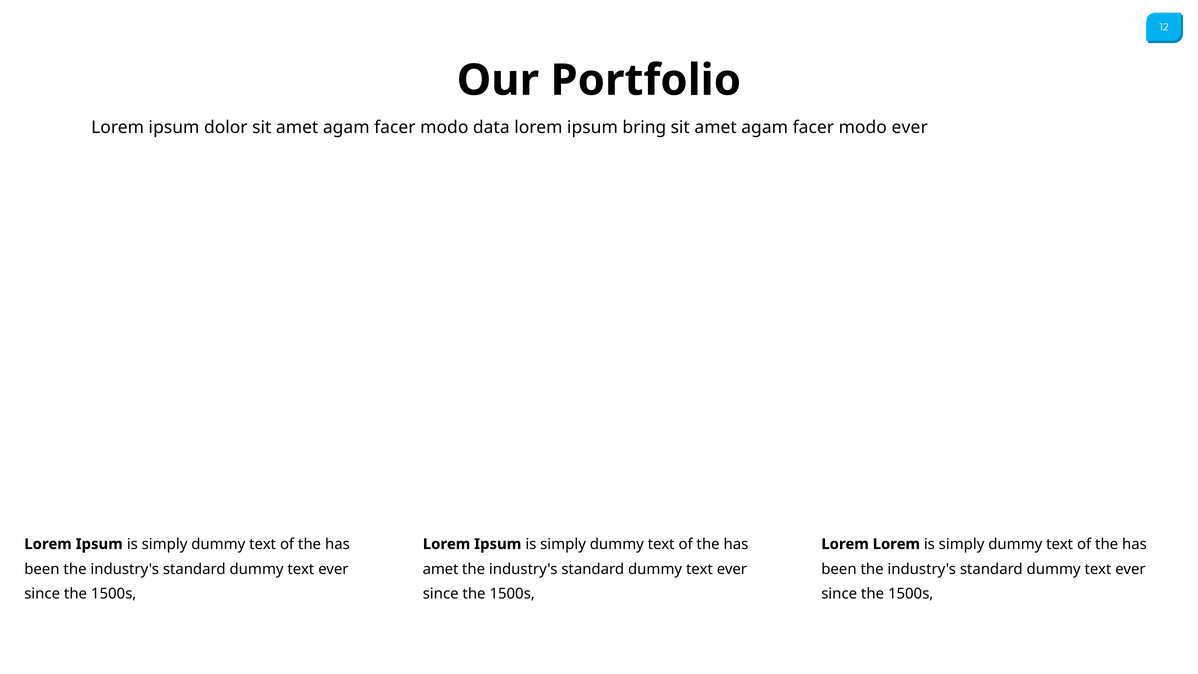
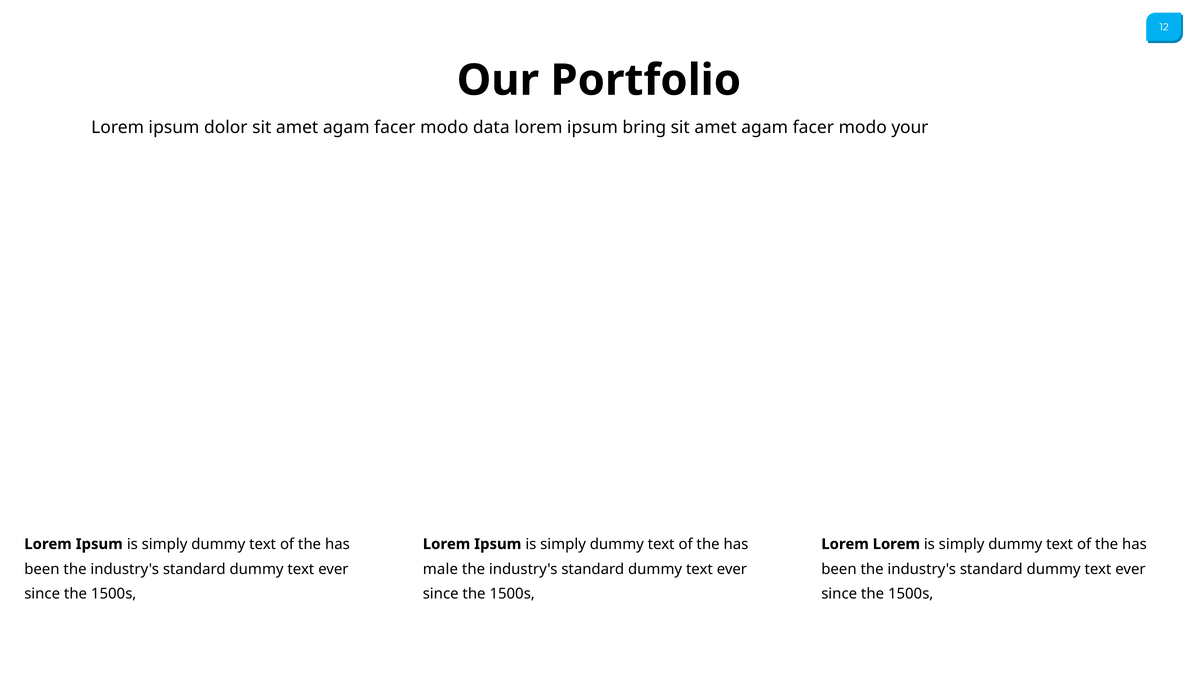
modo ever: ever -> your (910, 128)
amet: amet -> male (440, 569)
